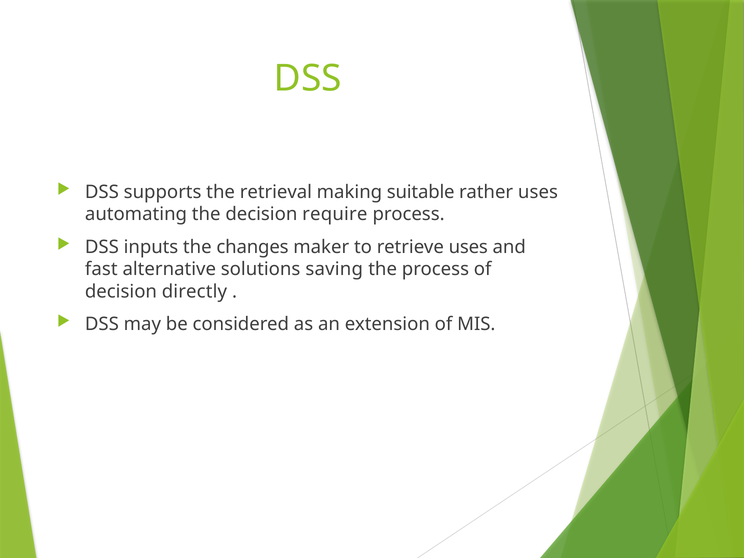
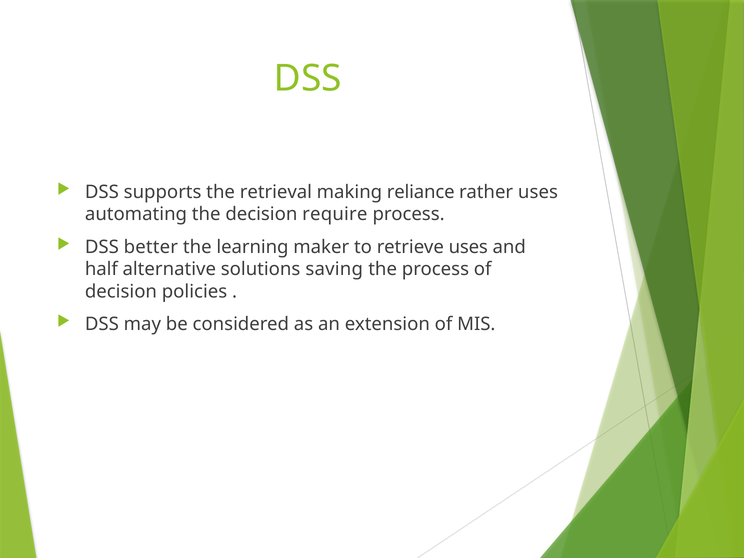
suitable: suitable -> reliance (421, 192)
inputs: inputs -> better (151, 247)
changes: changes -> learning (252, 247)
fast: fast -> half (101, 269)
directly: directly -> policies (194, 292)
